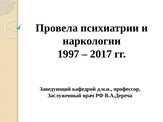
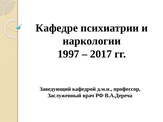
Провела: Провела -> Кафедре (57, 28)
